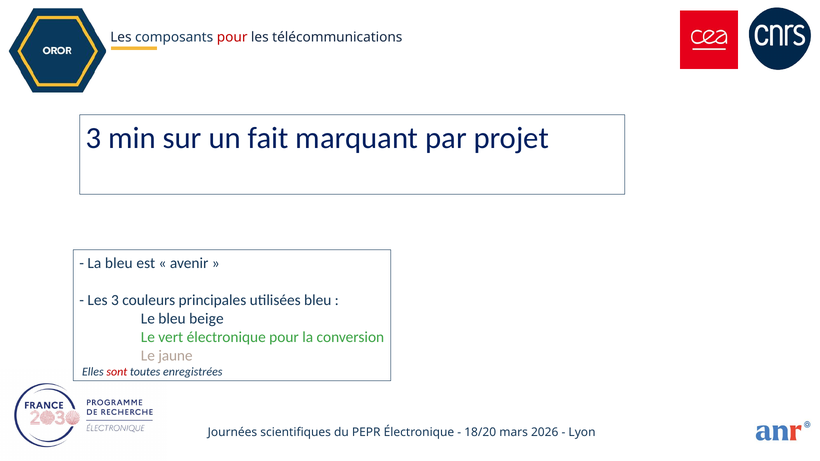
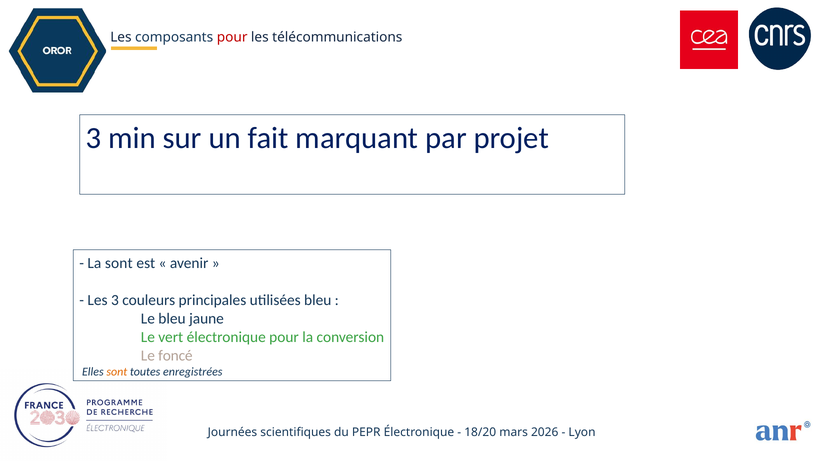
La bleu: bleu -> sont (119, 263)
beige: beige -> jaune (207, 319)
jaune: jaune -> foncé (175, 356)
sont colour: red -> orange (117, 372)
